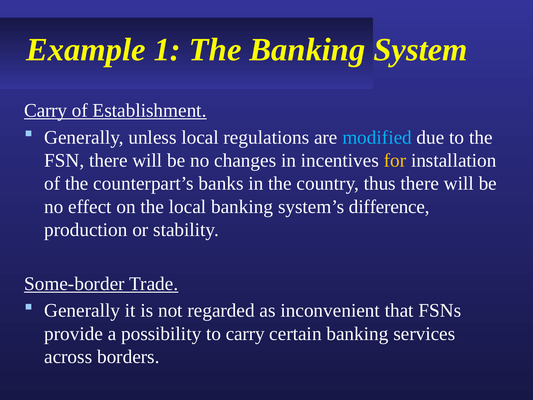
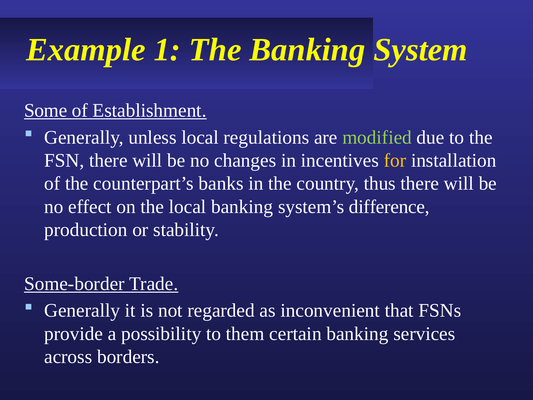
Carry: Carry -> Some (46, 110)
modified colour: light blue -> light green (377, 137)
to carry: carry -> them (245, 334)
